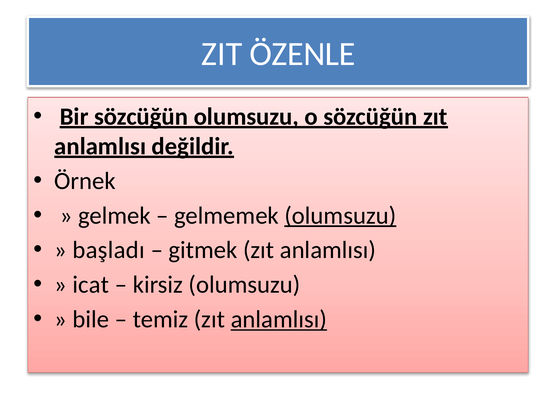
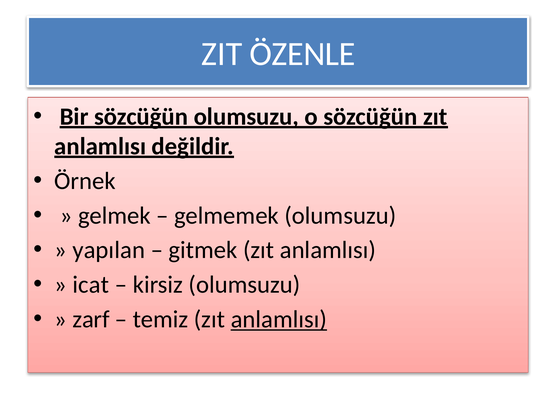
olumsuzu underline: present -> none (340, 216)
başladı: başladı -> yapılan (109, 250)
bile: bile -> zarf (91, 319)
